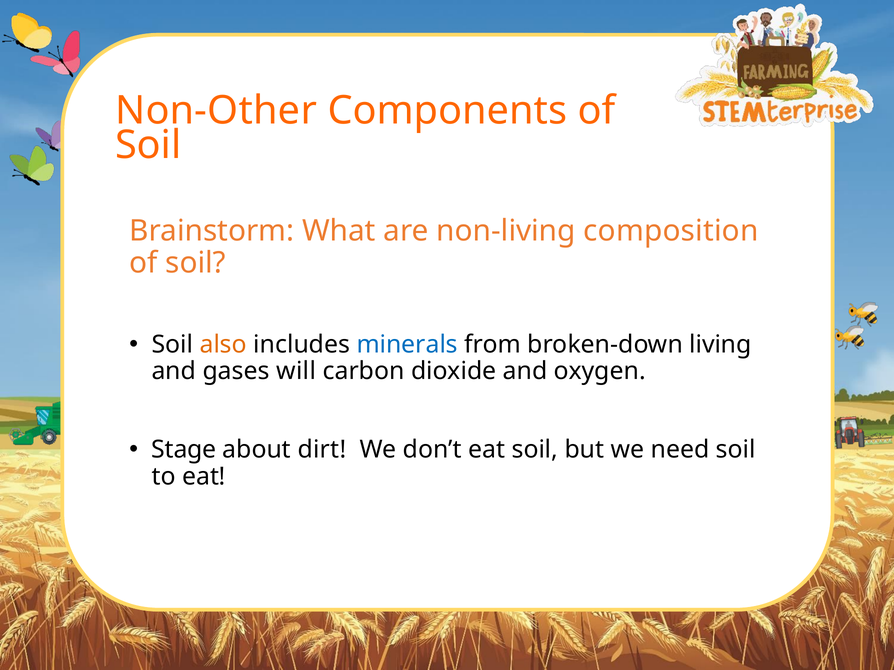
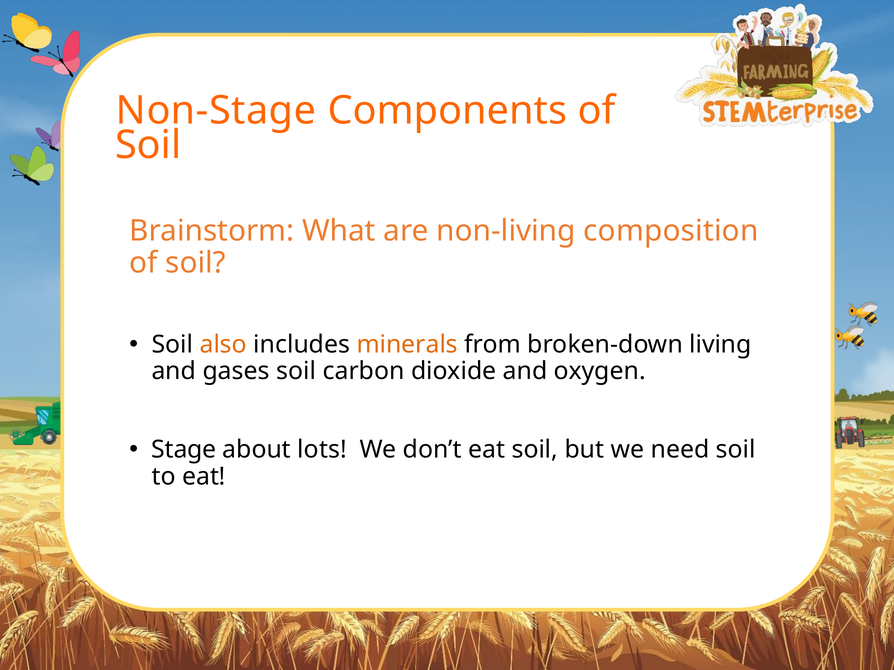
Non-Other: Non-Other -> Non-Stage (216, 111)
minerals colour: blue -> orange (407, 345)
gases will: will -> soil (296, 371)
dirt: dirt -> lots (322, 450)
